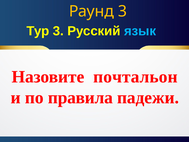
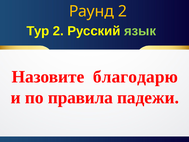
Раунд 3: 3 -> 2 (122, 11)
Тур 3: 3 -> 2 (58, 31)
язык colour: light blue -> light green (140, 31)
почтальон: почтальон -> благодарю (135, 77)
